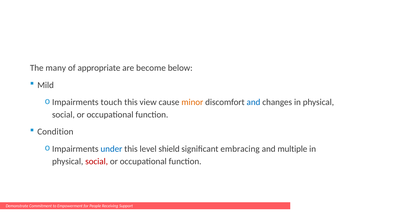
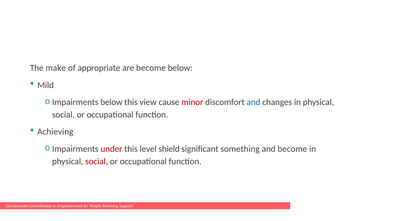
many: many -> make (56, 68)
Impairments touch: touch -> below (111, 102)
minor colour: orange -> red (192, 102)
Condition: Condition -> Achieving (55, 132)
under colour: blue -> red (111, 149)
embracing: embracing -> something (240, 149)
and multiple: multiple -> become (292, 149)
